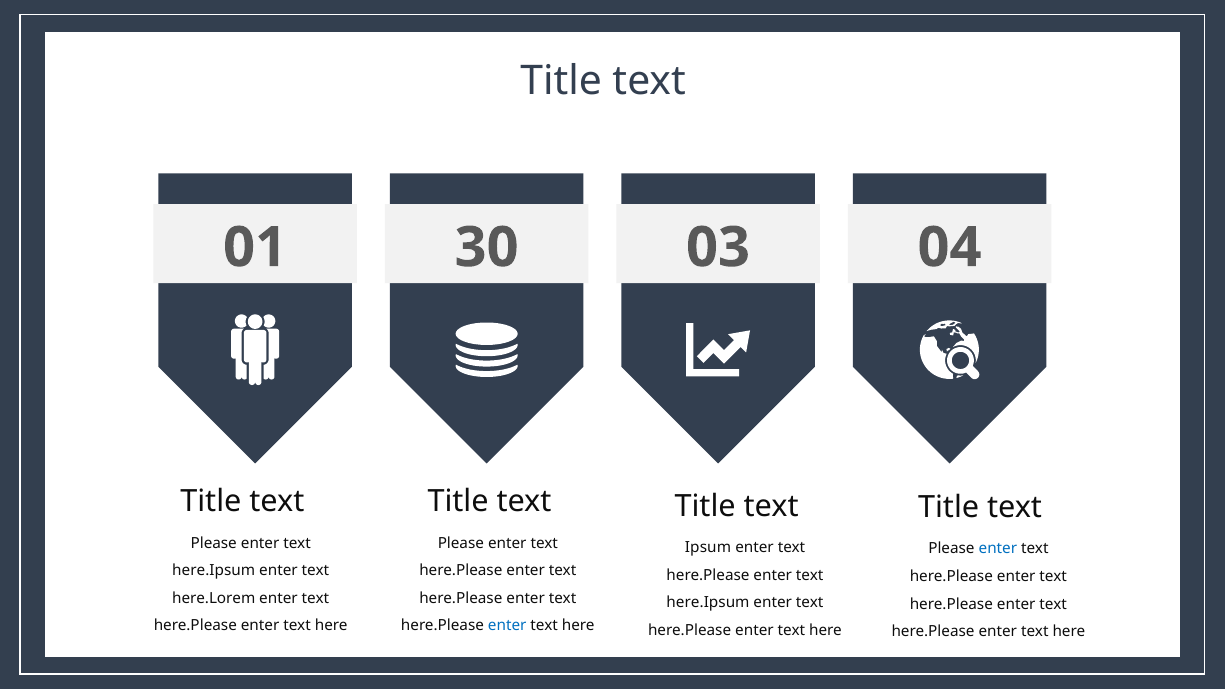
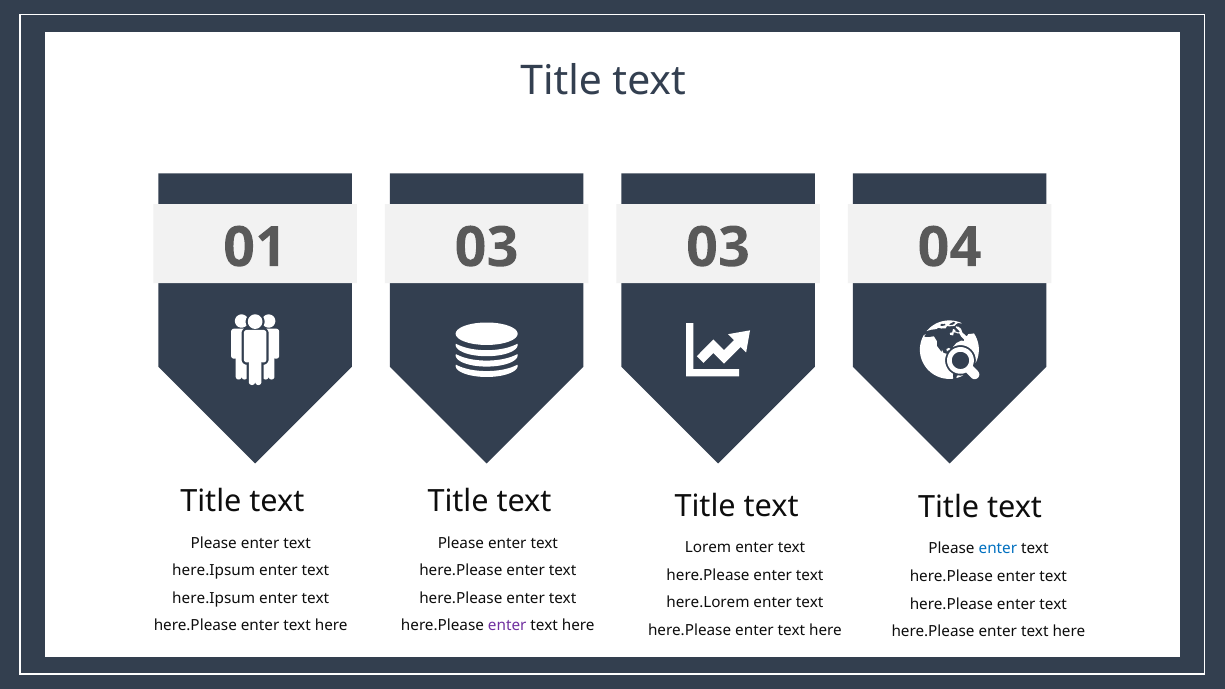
01 30: 30 -> 03 (487, 248)
Ipsum: Ipsum -> Lorem (708, 547)
here.Lorem: here.Lorem -> here.Ipsum (214, 598)
here.Ipsum: here.Ipsum -> here.Lorem (708, 603)
enter colour: blue -> purple (507, 626)
